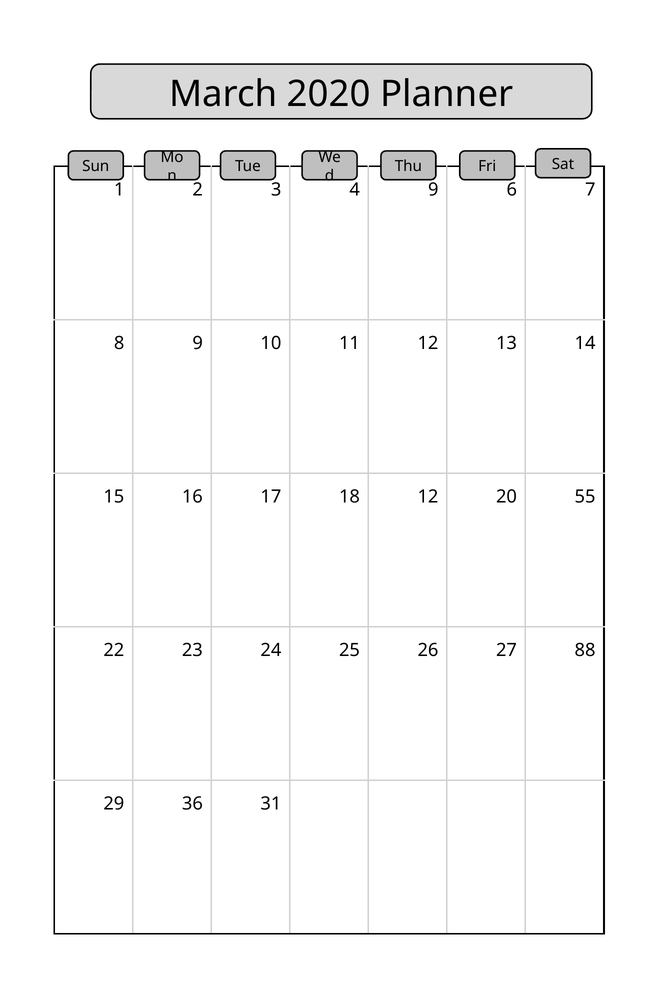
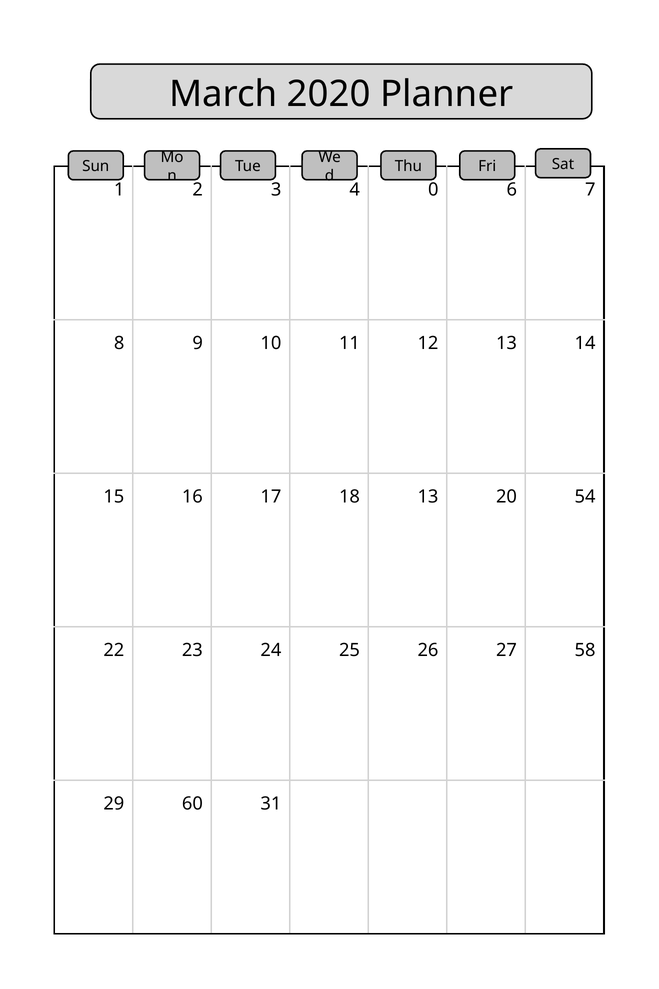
4 9: 9 -> 0 (433, 189)
18 12: 12 -> 13 (428, 496)
55: 55 -> 54 (585, 496)
88: 88 -> 58 (585, 650)
36: 36 -> 60 (192, 803)
